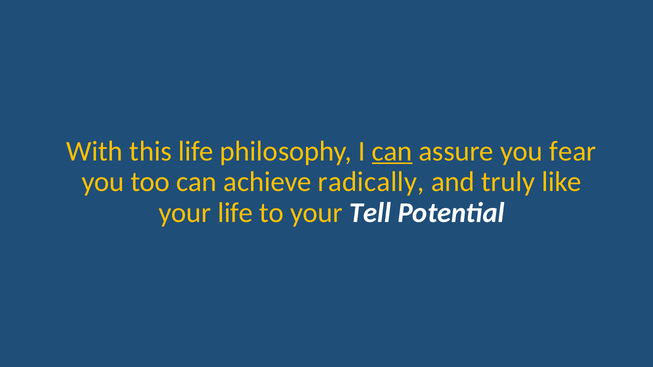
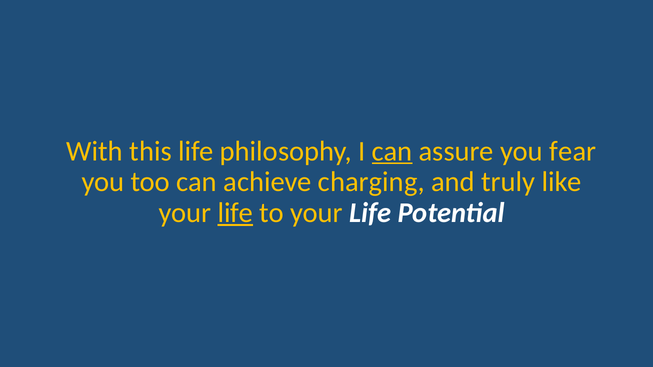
radically: radically -> charging (371, 182)
life underline: none -> present (235, 213)
to your Tell: Tell -> Life (370, 213)
